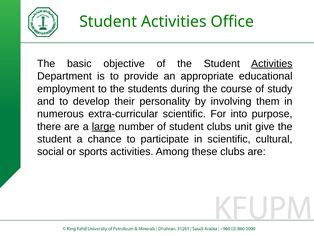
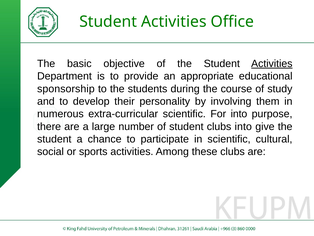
employment: employment -> sponsorship (66, 89)
large underline: present -> none (103, 126)
clubs unit: unit -> into (243, 126)
